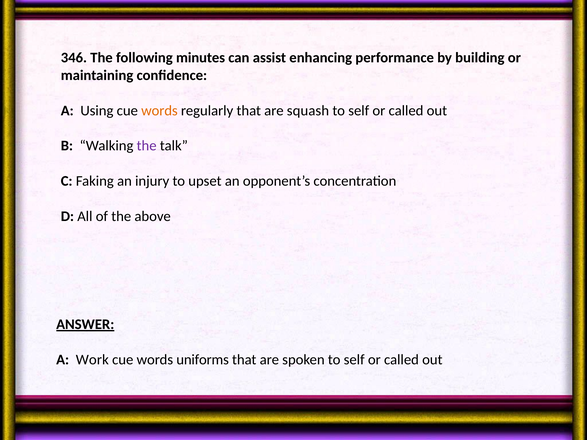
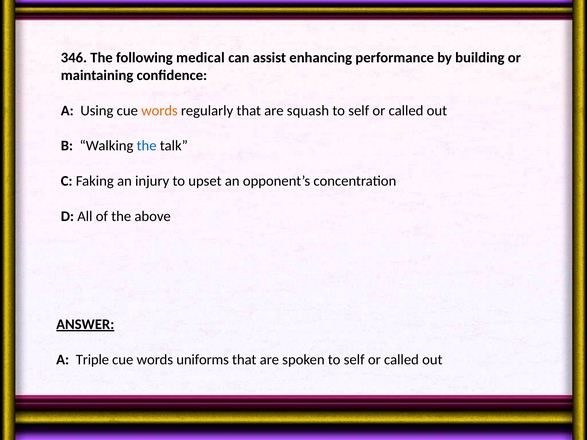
minutes: minutes -> medical (200, 58)
the colour: purple -> blue (147, 146)
Work: Work -> Triple (92, 360)
